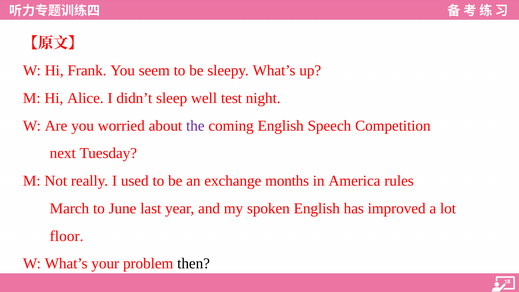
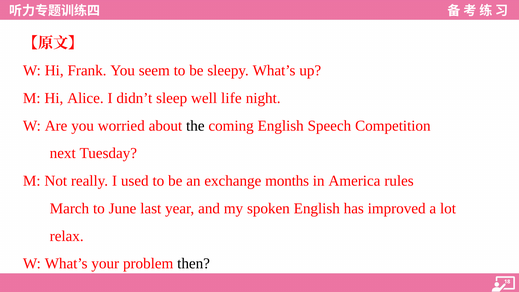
test: test -> life (231, 98)
the colour: purple -> black (195, 126)
floor: floor -> relax (67, 236)
